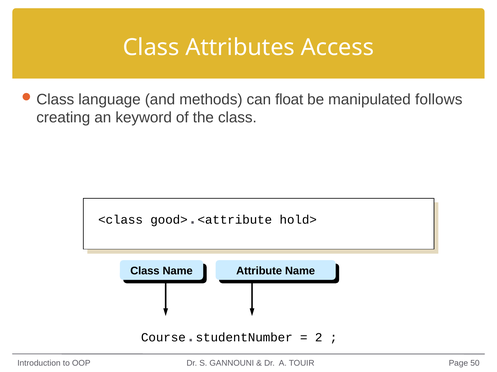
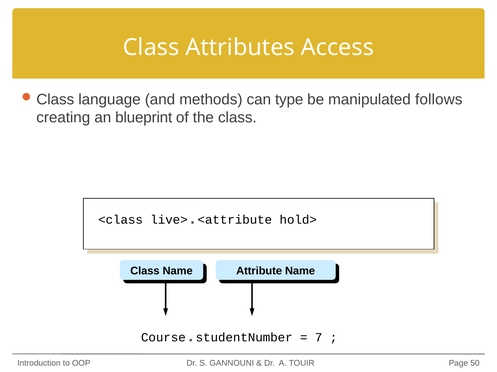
float: float -> type (289, 100)
keyword: keyword -> blueprint (144, 118)
good>: good> -> live> (169, 220)
2: 2 -> 7 (319, 338)
